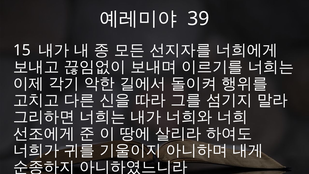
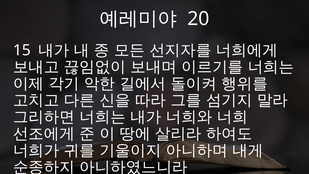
39: 39 -> 20 (198, 19)
